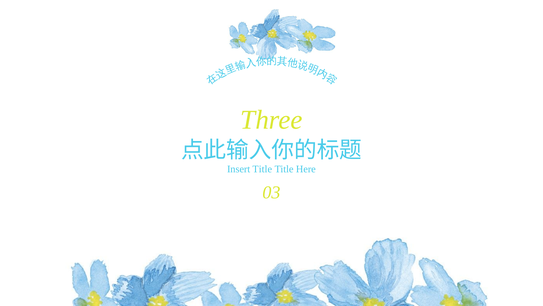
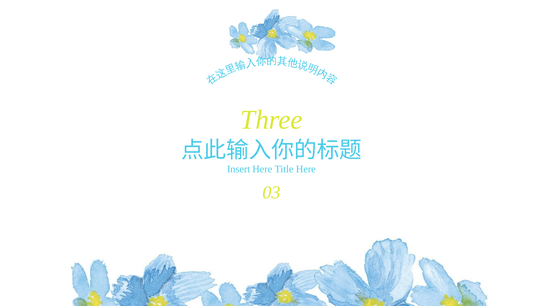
Insert Title: Title -> Here (262, 169)
